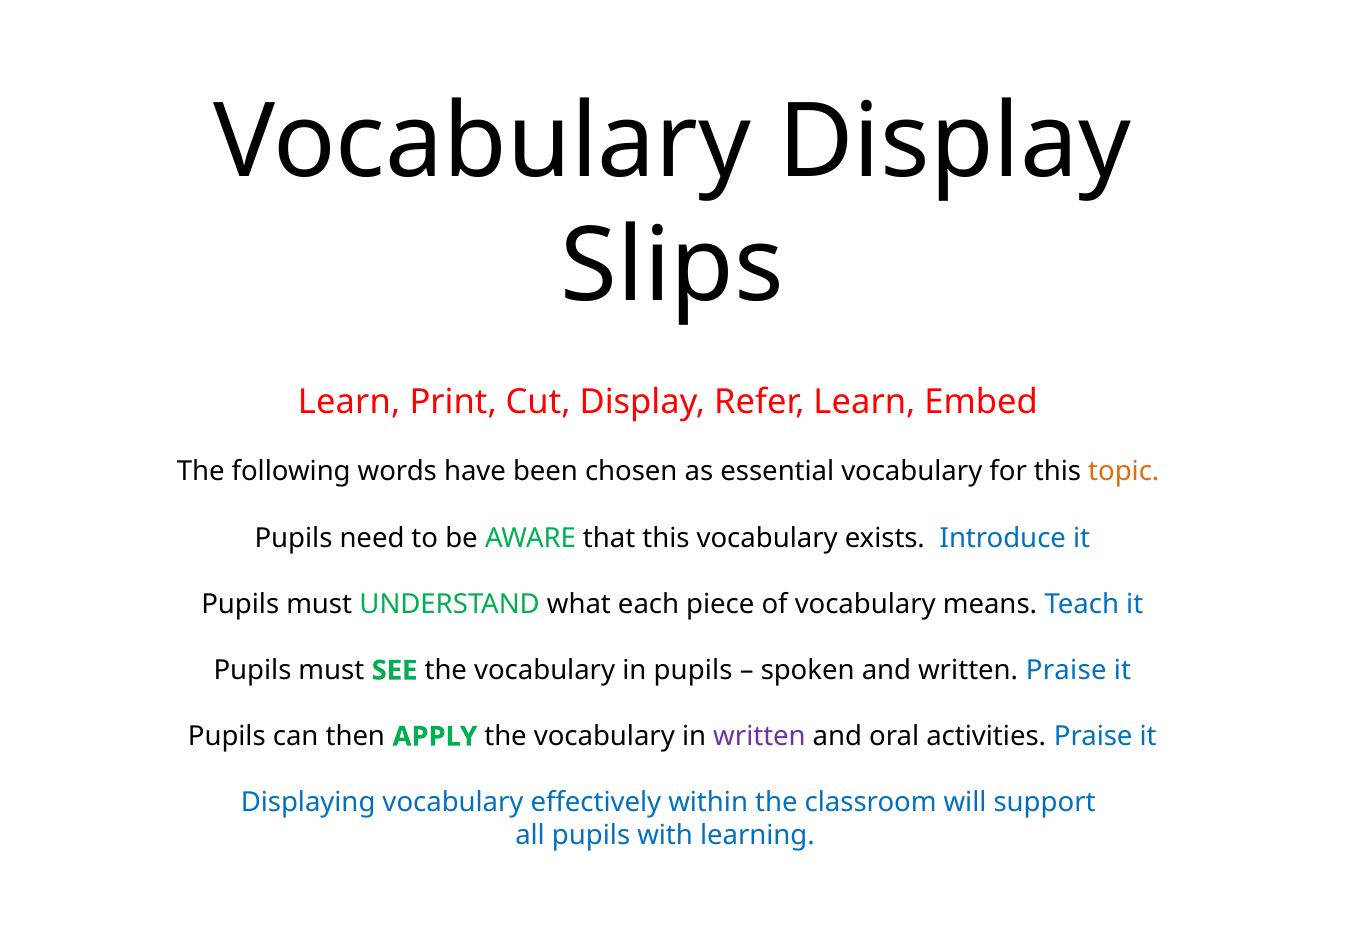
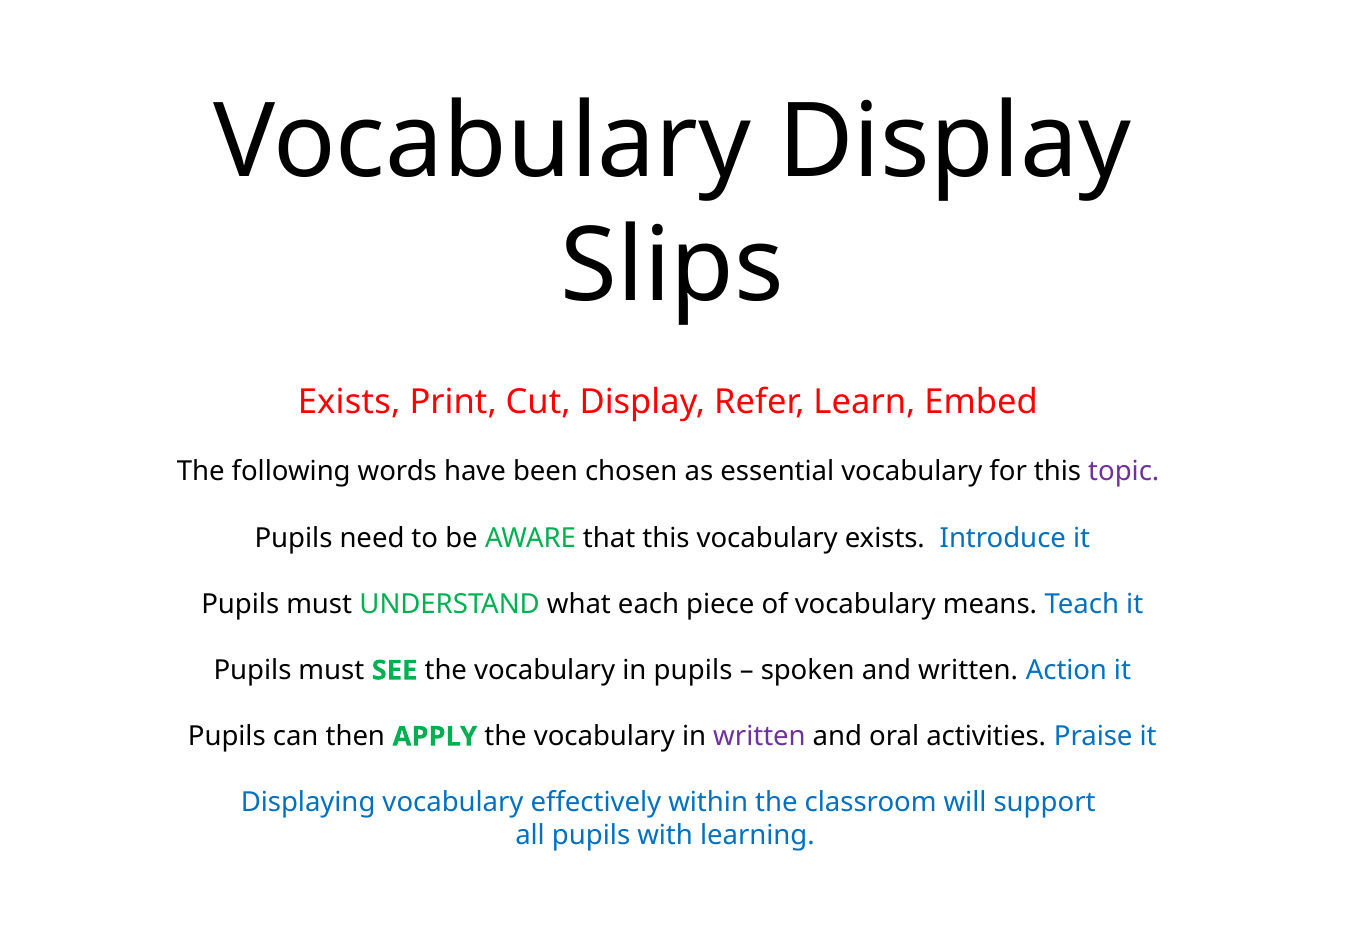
Learn: Learn -> Exists (349, 402)
topic colour: orange -> purple (1124, 472)
written Praise: Praise -> Action (1066, 671)
